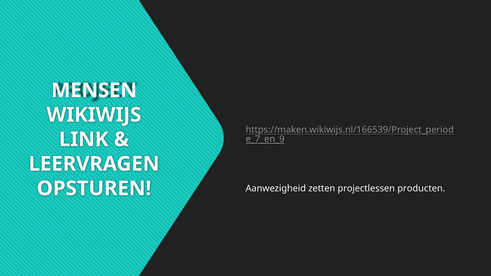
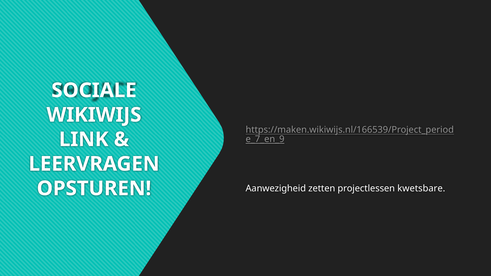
MENSEN: MENSEN -> SOCIALE (94, 90)
producten: producten -> kwetsbare (421, 189)
